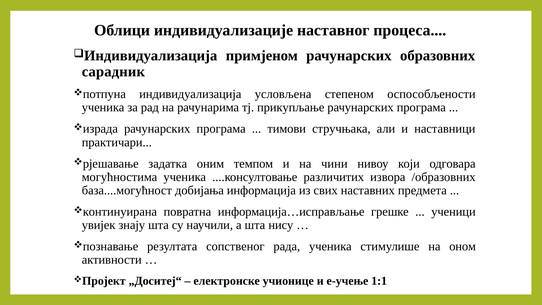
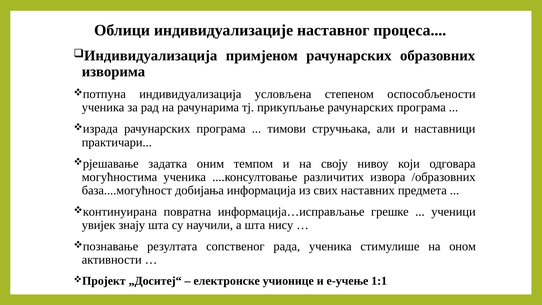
сарадник: сарадник -> изворима (113, 72)
чини: чини -> своју (334, 164)
